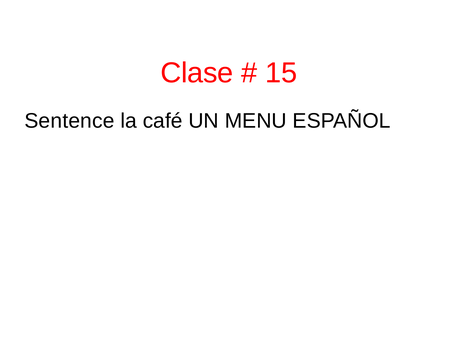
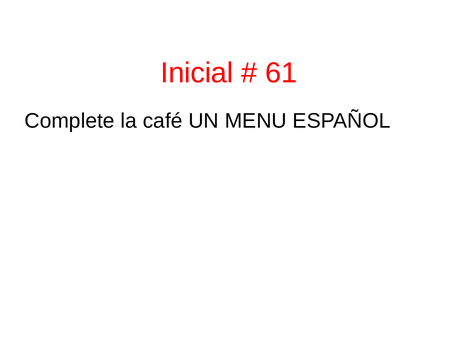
Clase: Clase -> Inicial (197, 73)
15: 15 -> 61 (281, 73)
Sentence: Sentence -> Complete (70, 121)
